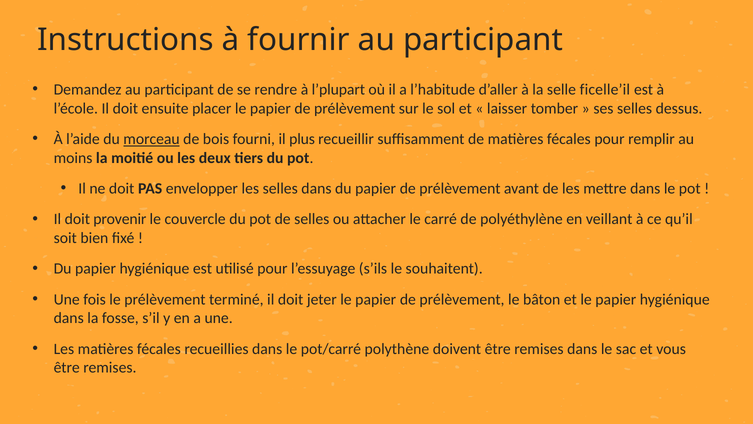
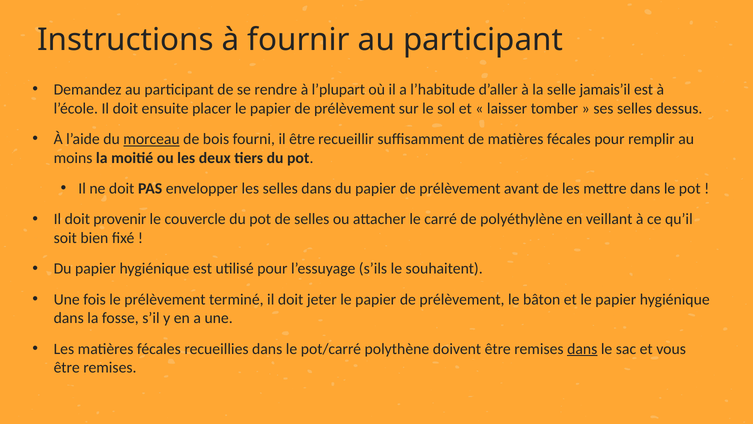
ficelle’il: ficelle’il -> jamais’il (605, 90)
il plus: plus -> être (302, 139)
dans underline: none -> present (582, 348)
